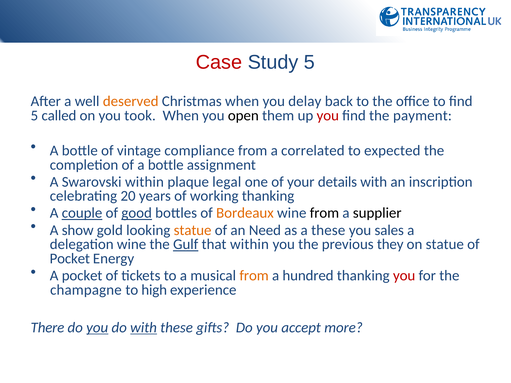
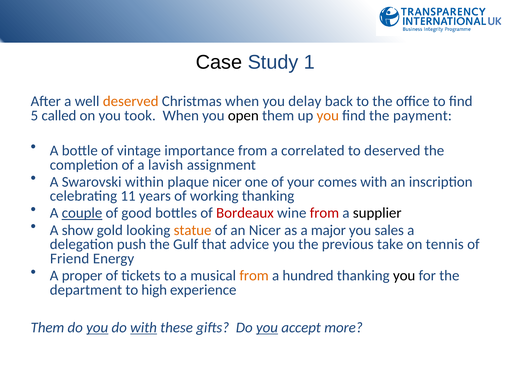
Case colour: red -> black (219, 62)
Study 5: 5 -> 1 (309, 62)
you colour: red -> orange (328, 116)
compliance: compliance -> importance (199, 151)
to expected: expected -> deserved (392, 151)
of a bottle: bottle -> lavish (166, 165)
plaque legal: legal -> nicer (227, 182)
details: details -> comes (337, 182)
20: 20 -> 11 (128, 196)
good underline: present -> none (137, 213)
Bordeaux colour: orange -> red (245, 213)
from colour: black -> red (324, 213)
an Need: Need -> Nicer (265, 230)
a these: these -> major (328, 230)
delegation wine: wine -> push (132, 245)
Gulf underline: present -> none (186, 245)
that within: within -> advice (249, 245)
they: they -> take (390, 245)
on statue: statue -> tennis (445, 245)
Pocket: Pocket -> Friend (70, 259)
A pocket: pocket -> proper (82, 276)
you colour: red -> black (404, 276)
champagne: champagne -> department (86, 290)
There: There -> Them (47, 328)
you underline: none -> present (267, 328)
